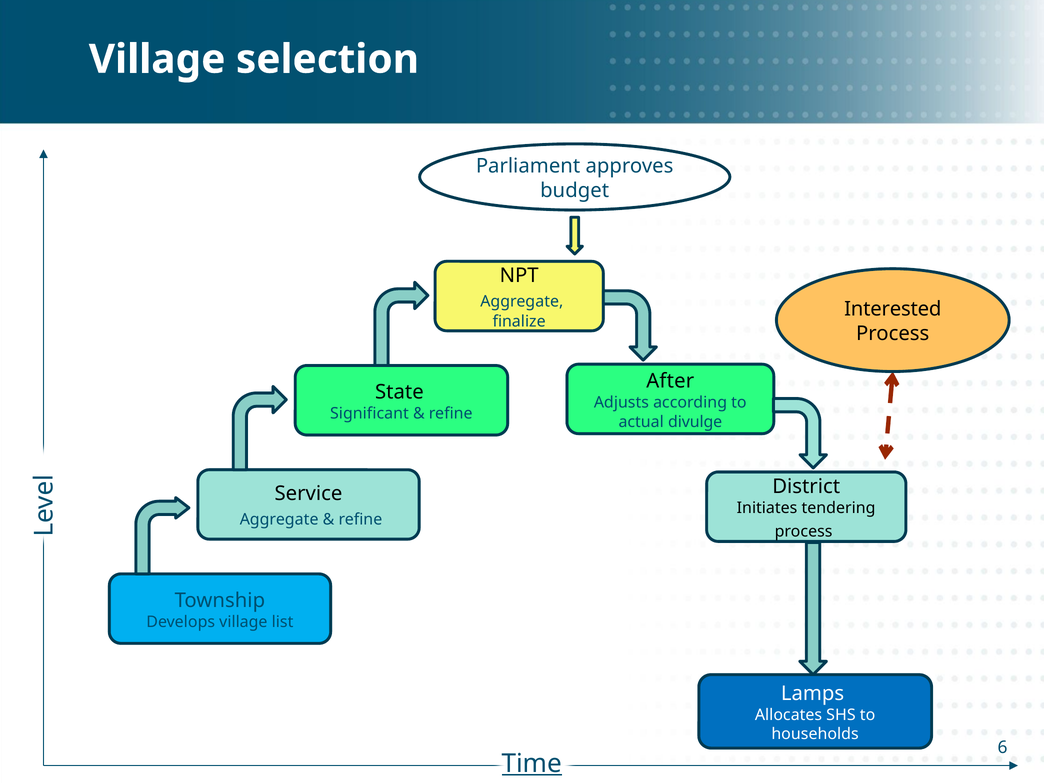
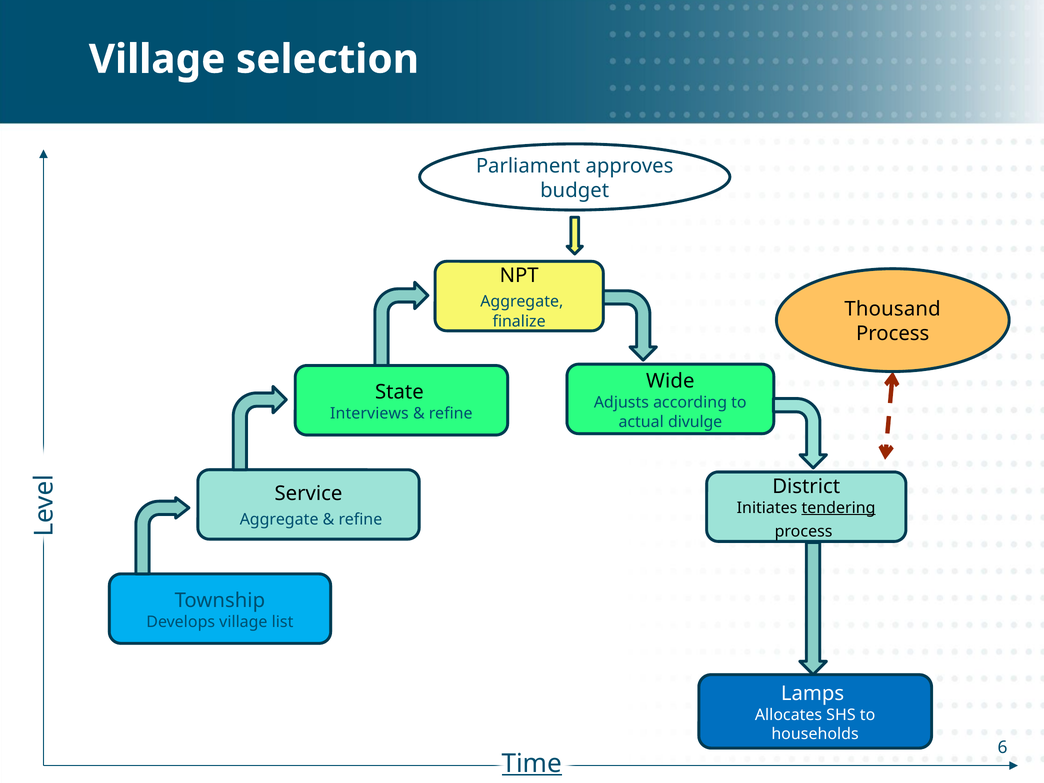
Interested: Interested -> Thousand (893, 309)
After: After -> Wide (670, 381)
Significant: Significant -> Interviews (369, 414)
tendering underline: none -> present (838, 508)
